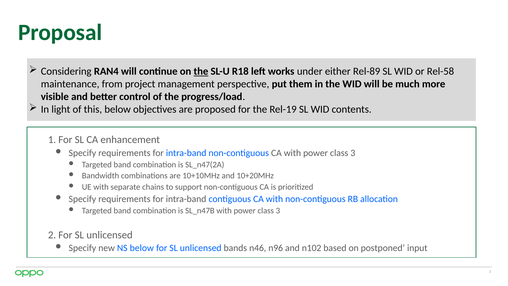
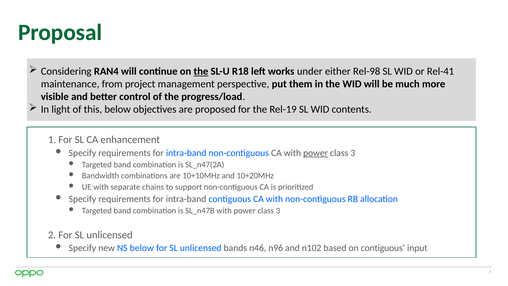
Rel-89: Rel-89 -> Rel-98 (367, 71)
Rel-58: Rel-58 -> Rel-41 (440, 71)
power underline: none -> present (316, 153)
on postponed: postponed -> contiguous (383, 248)
